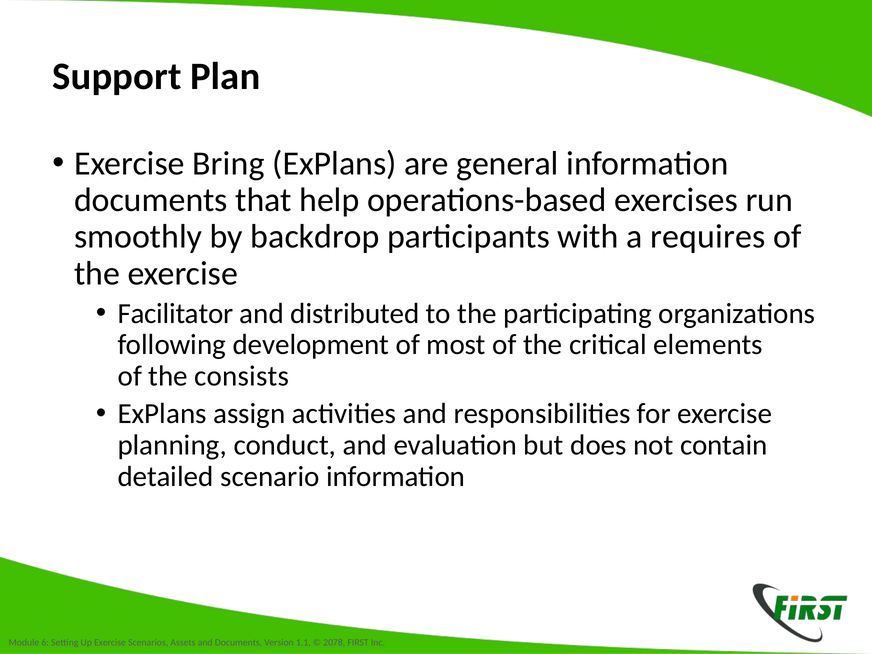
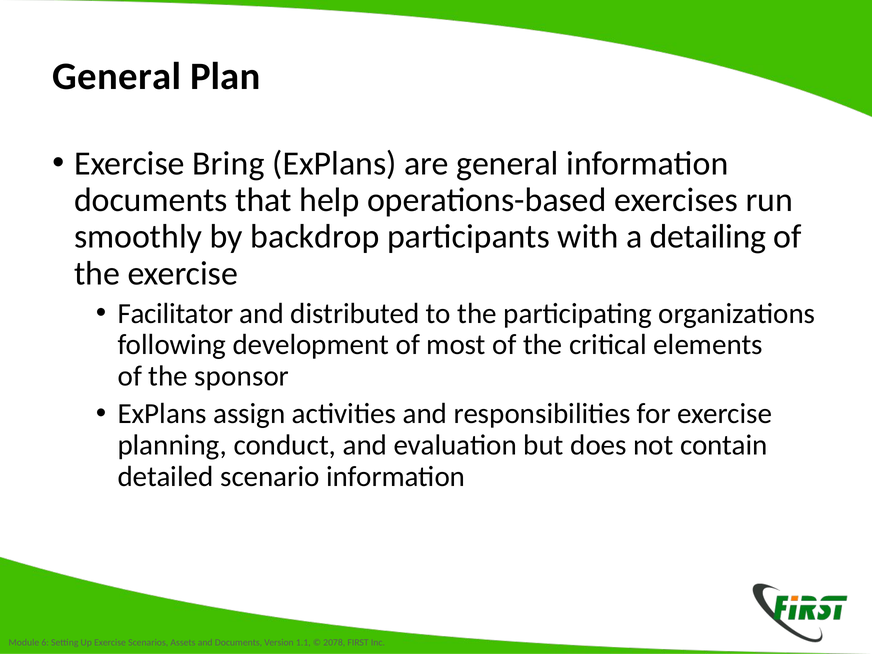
Support: Support -> General (117, 77)
requires: requires -> detailing (708, 237)
consists: consists -> sponsor (242, 376)
